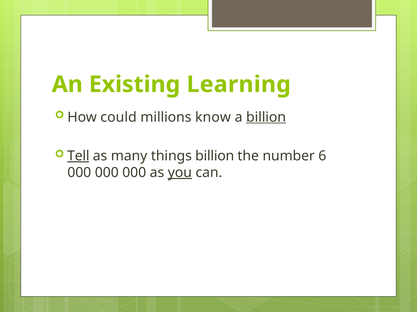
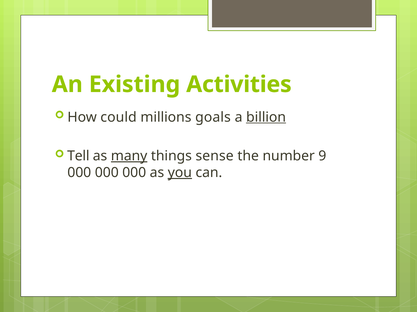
Learning: Learning -> Activities (239, 85)
know: know -> goals (213, 117)
Tell underline: present -> none (78, 156)
many underline: none -> present (129, 156)
things billion: billion -> sense (215, 156)
6: 6 -> 9 (322, 156)
